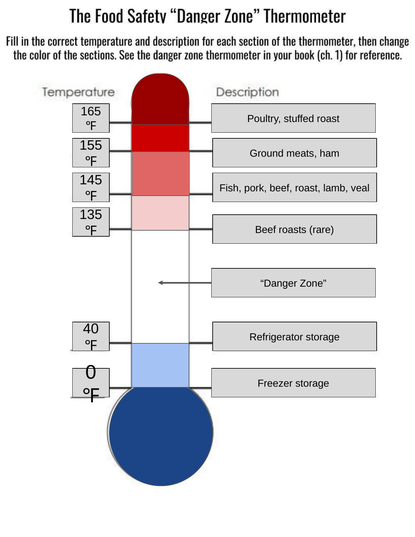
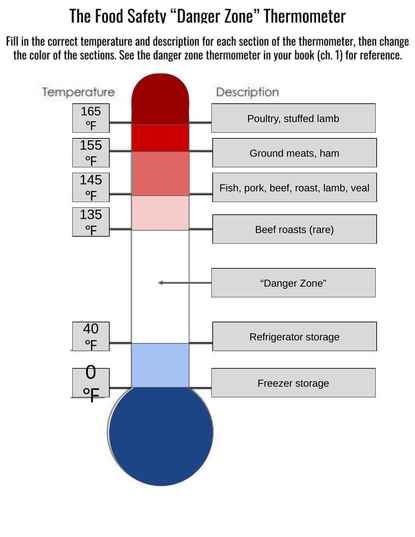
stuffed roast: roast -> lamb (328, 119)
